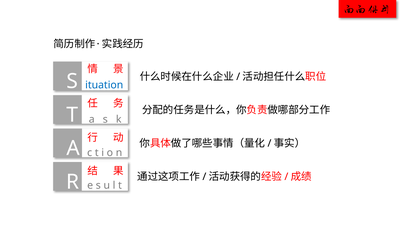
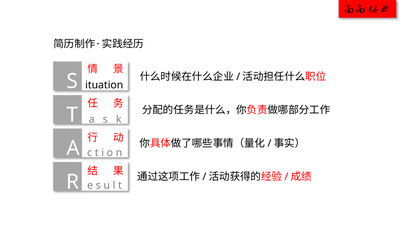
ituation colour: blue -> black (104, 85)
